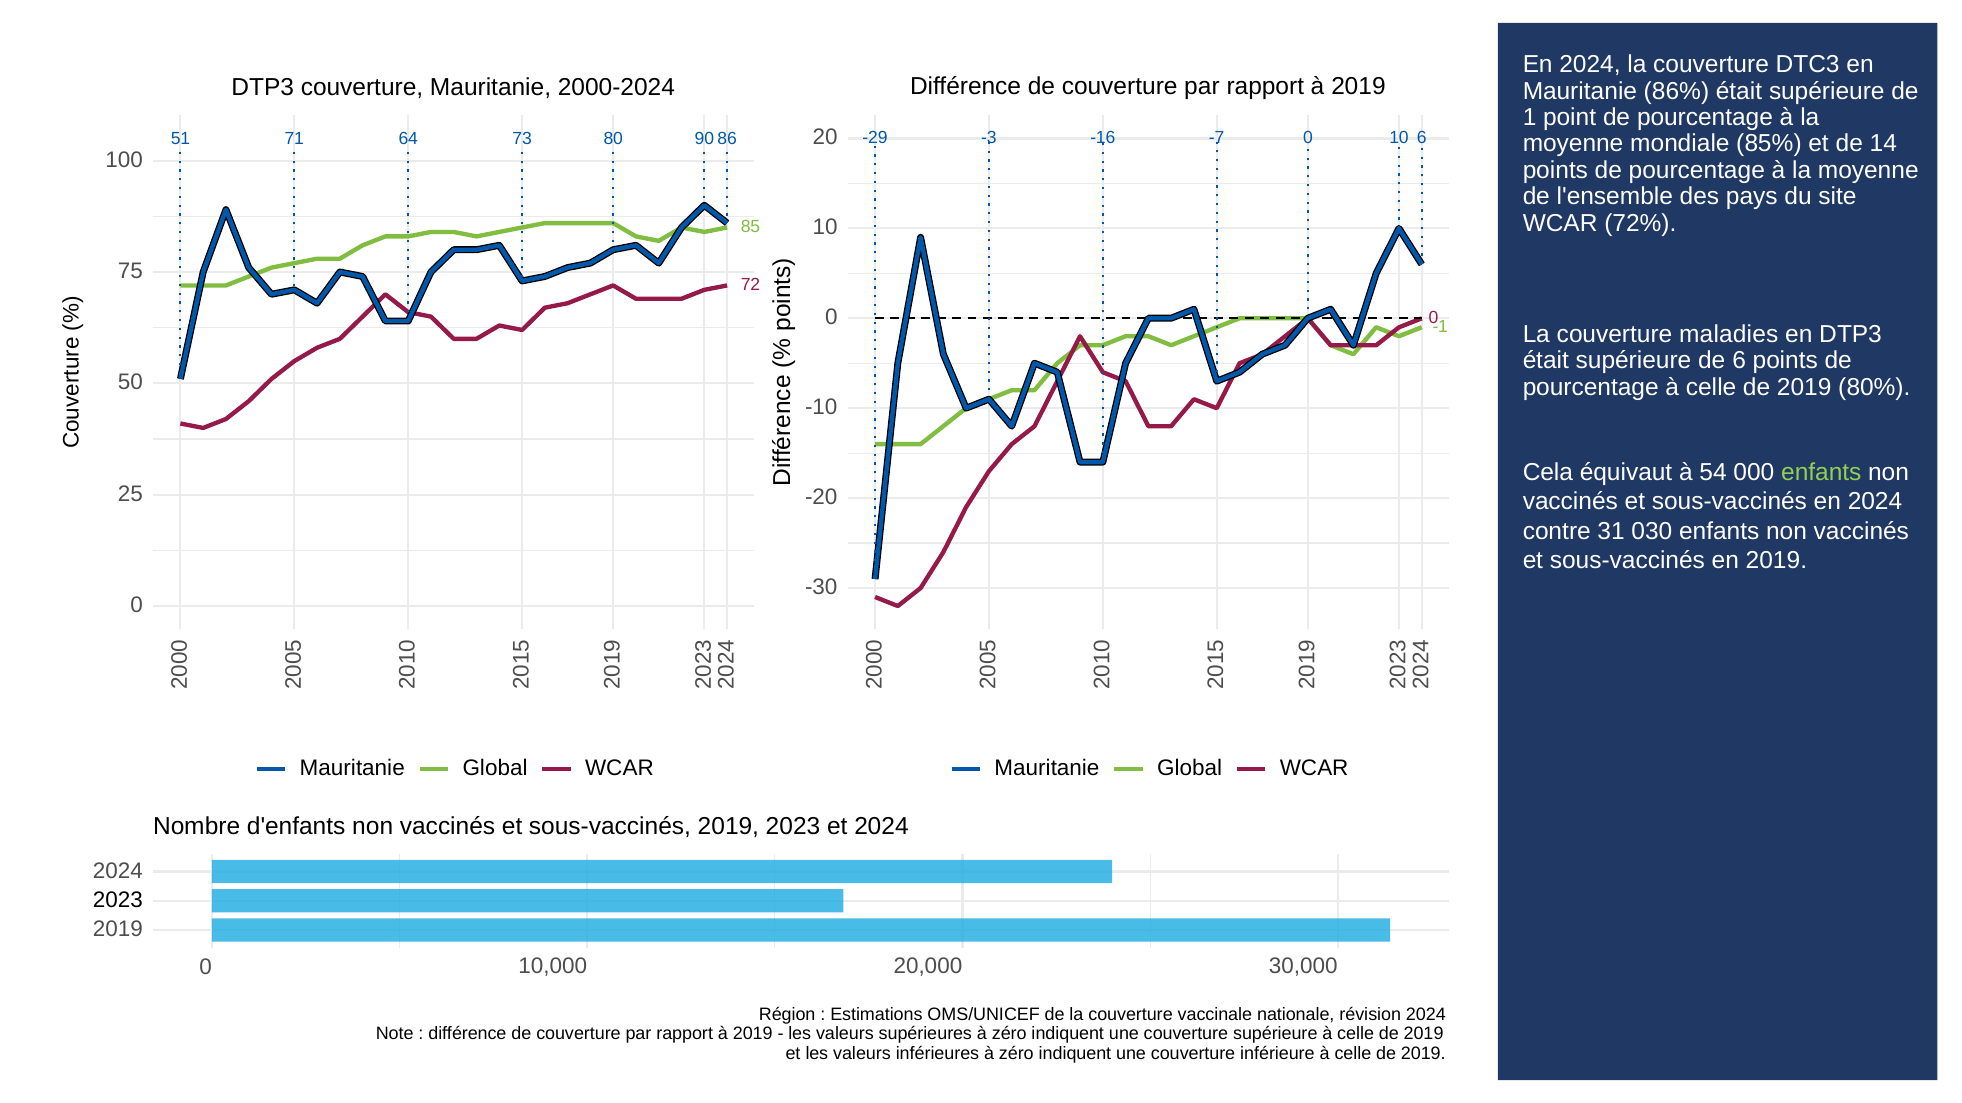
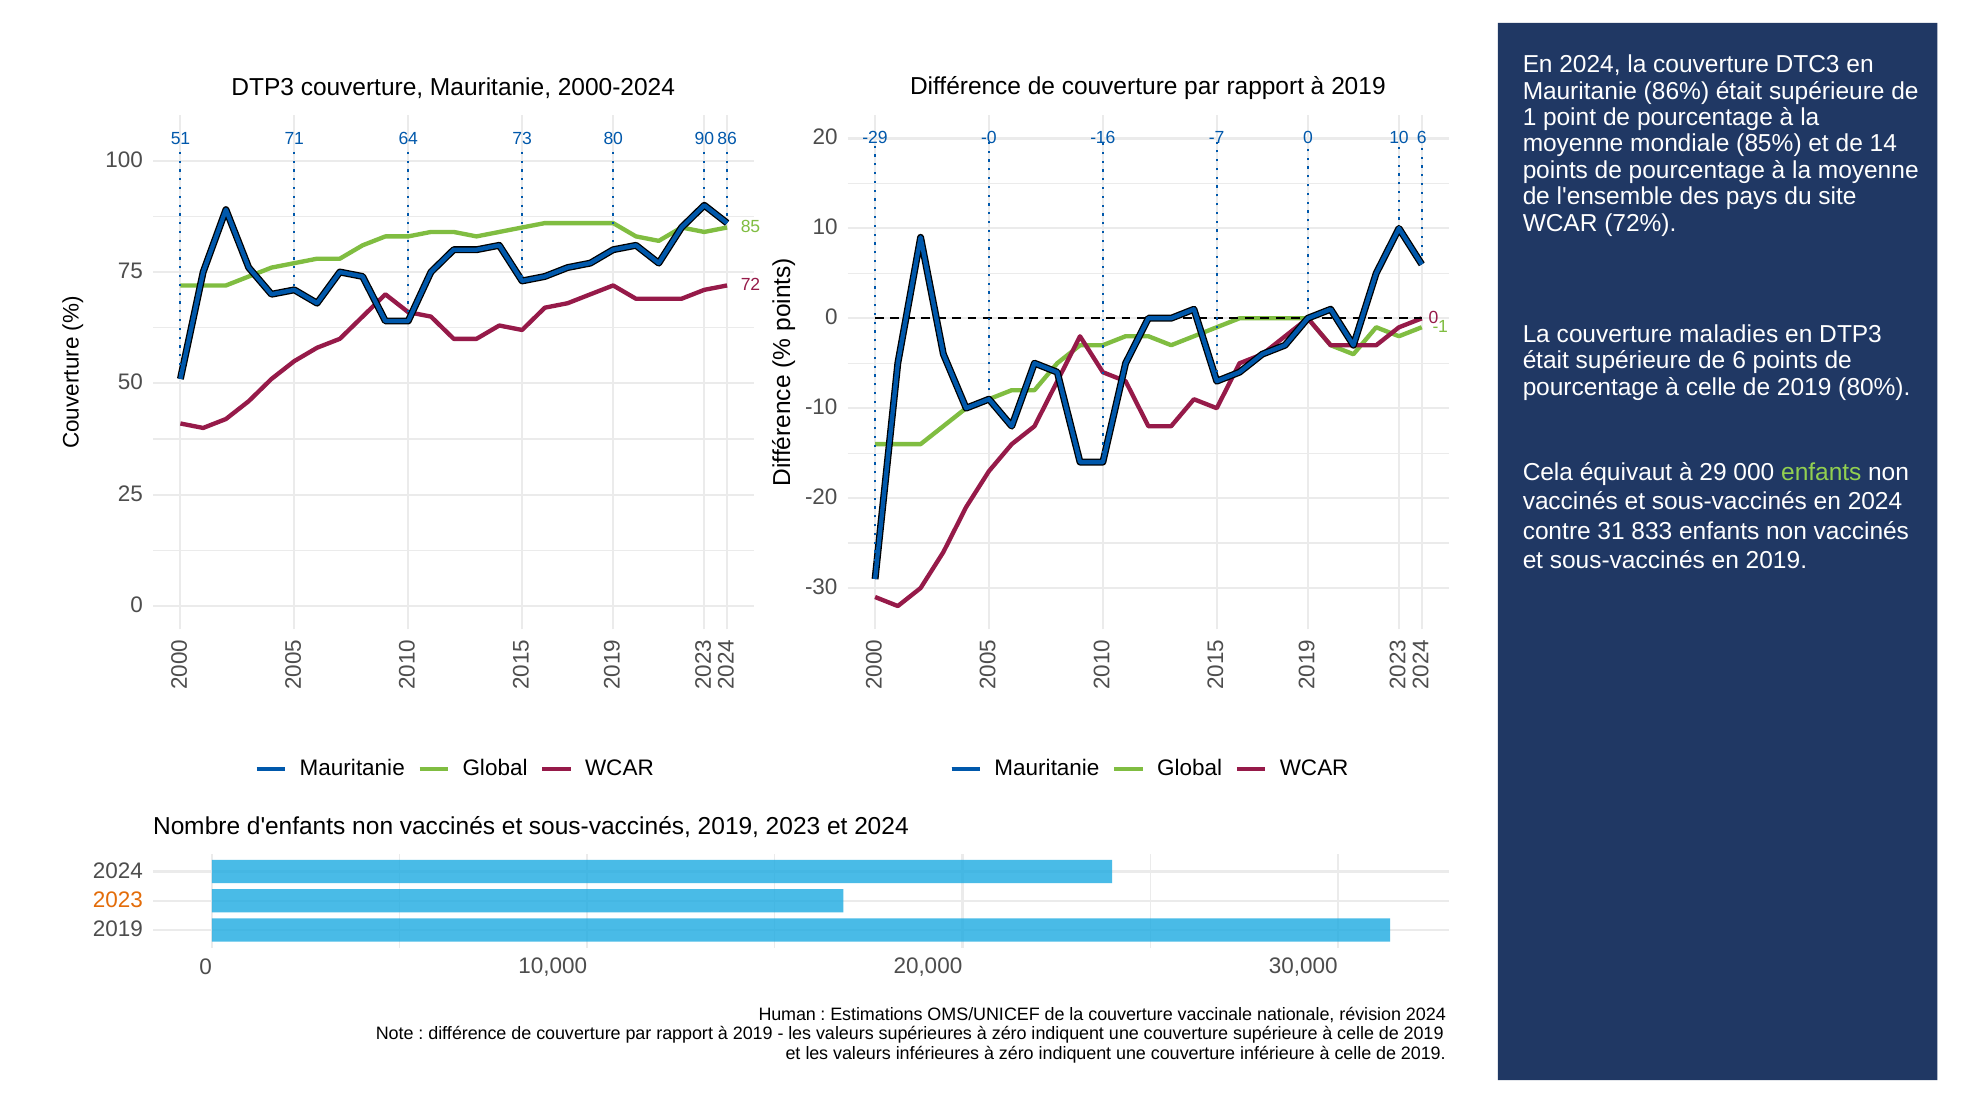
-3: -3 -> -0 (989, 138)
54: 54 -> 29 (1713, 472)
030: 030 -> 833 (1652, 531)
2023 colour: black -> orange (118, 900)
Région: Région -> Human (787, 1015)
